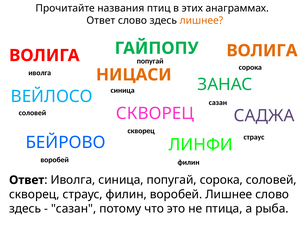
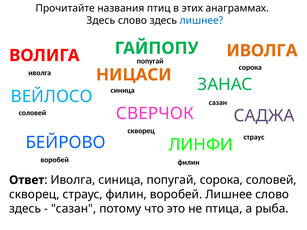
Ответ: Ответ -> Здесь (101, 21)
лишнее colour: orange -> blue (201, 21)
ВОЛИГА: ВОЛИГА -> ИВОЛГА (262, 51)
СКВОРЕЦ: СКВОРЕЦ -> СВЕРЧОК (155, 114)
